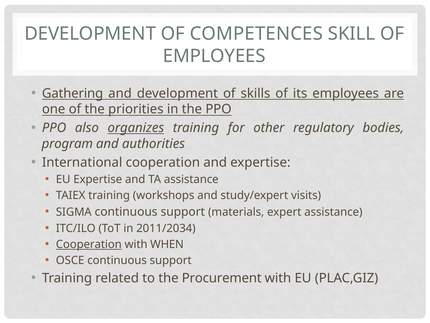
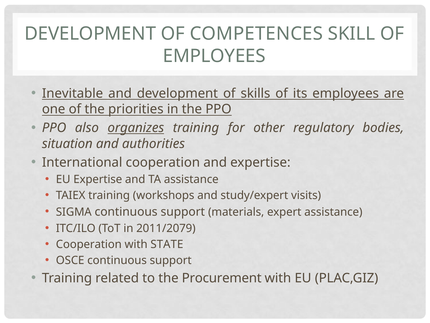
Gathering: Gathering -> Inevitable (73, 93)
program: program -> situation (67, 144)
2011/2034: 2011/2034 -> 2011/2079 (166, 228)
Cooperation underline: present -> none (89, 244)
WHEN: WHEN -> STATE (167, 244)
